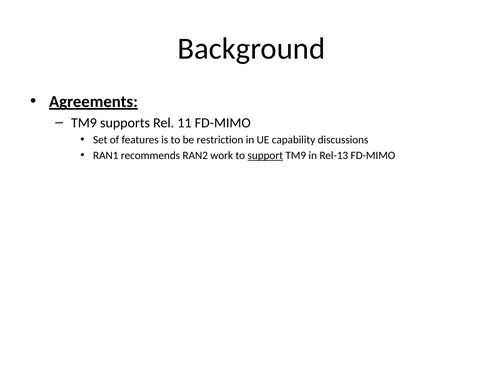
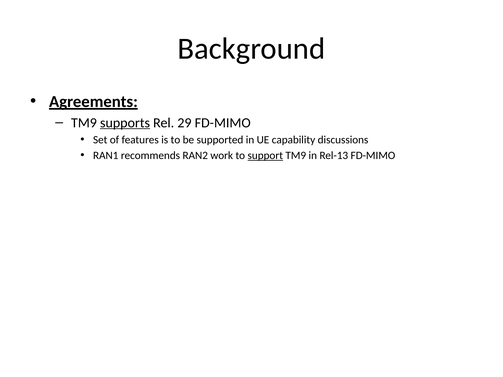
supports underline: none -> present (125, 123)
11: 11 -> 29 (184, 123)
restriction: restriction -> supported (220, 140)
